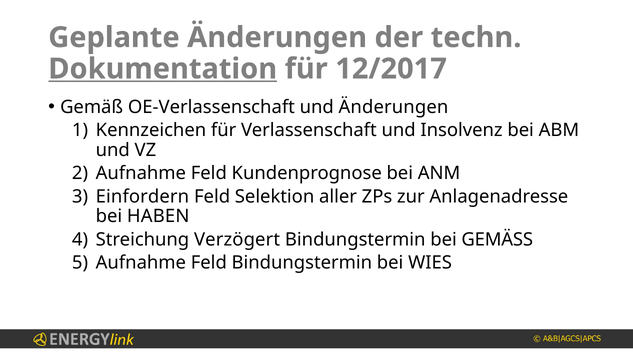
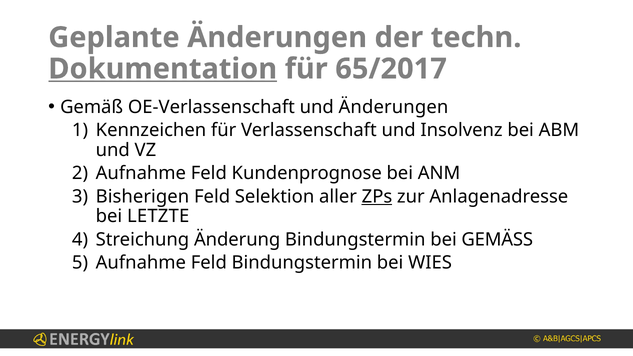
12/2017: 12/2017 -> 65/2017 (391, 69)
Einfordern: Einfordern -> Bisherigen (142, 196)
ZPs underline: none -> present (377, 196)
HABEN: HABEN -> LETZTE (158, 216)
Verzögert: Verzögert -> Änderung (237, 240)
